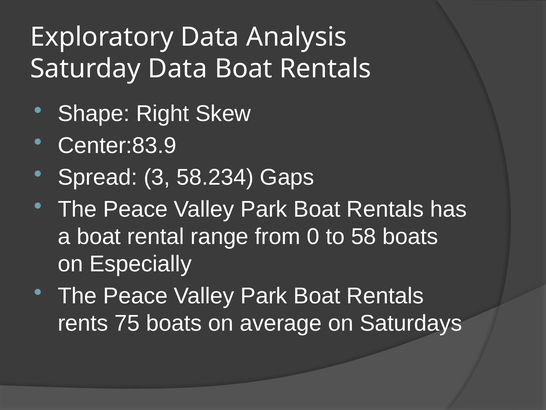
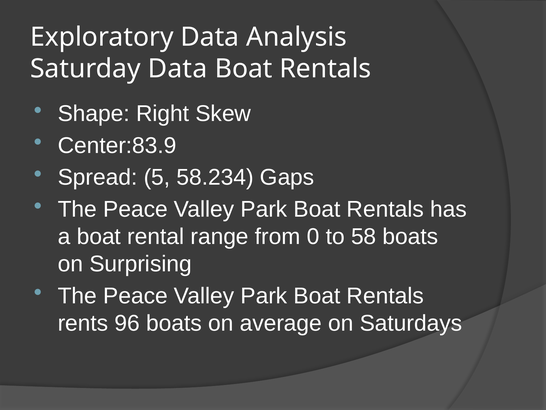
3: 3 -> 5 (157, 177)
Especially: Especially -> Surprising (141, 264)
75: 75 -> 96 (127, 323)
